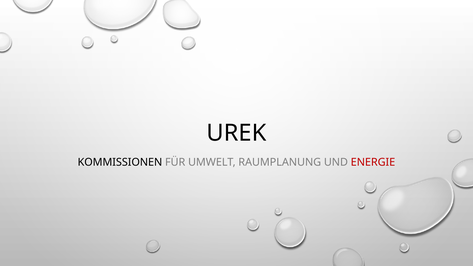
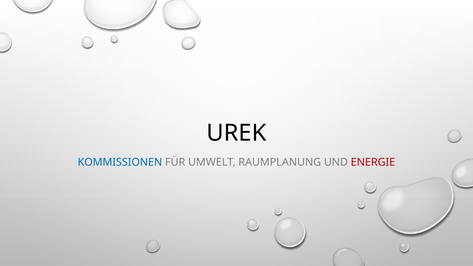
KOMMISSIONEN colour: black -> blue (120, 162)
